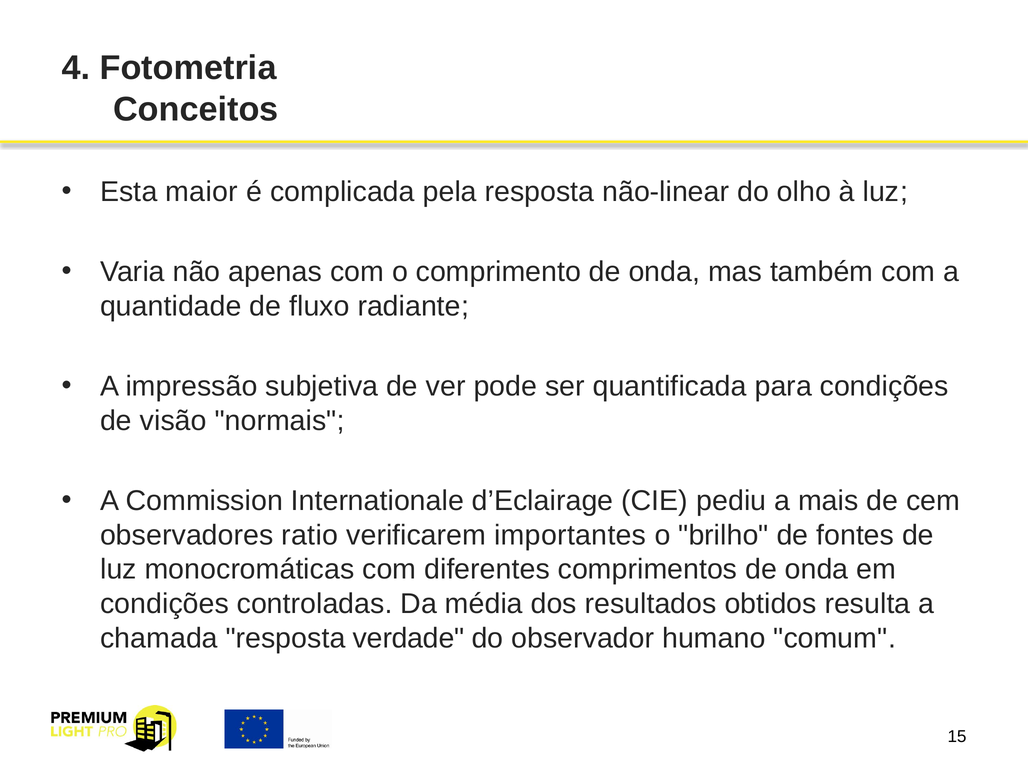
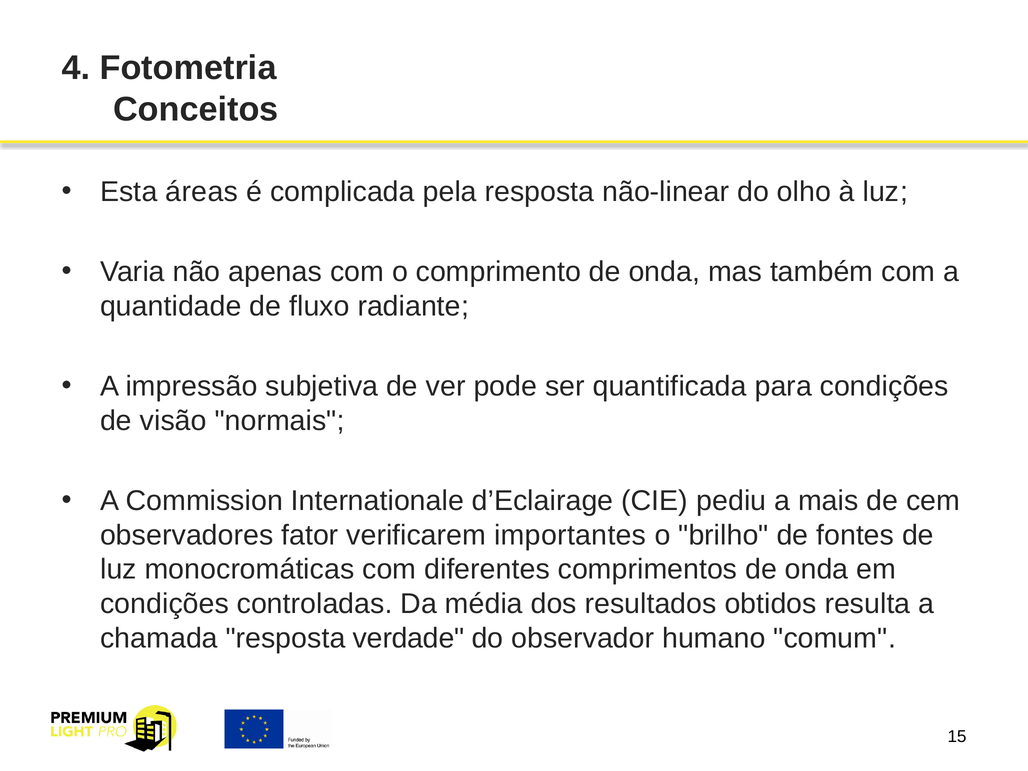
maior: maior -> áreas (202, 192)
ratio: ratio -> fator (310, 535)
